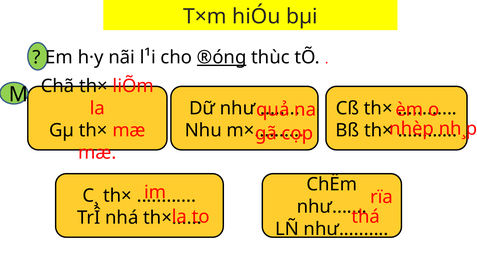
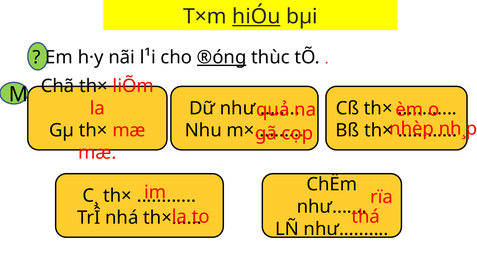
hiÓu underline: none -> present (256, 17)
